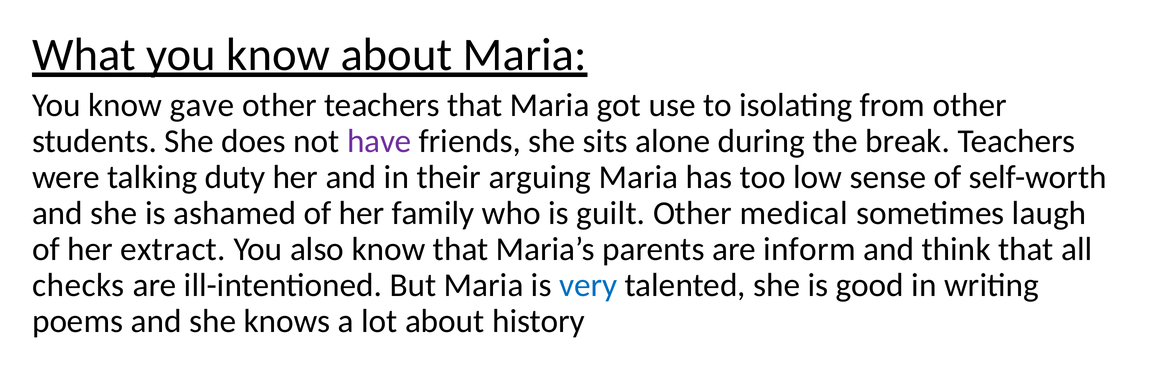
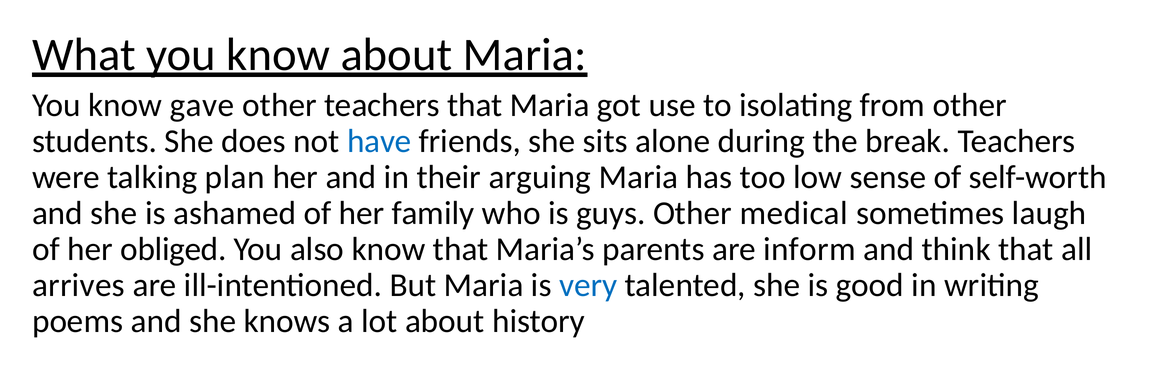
have colour: purple -> blue (379, 141)
duty: duty -> plan (235, 177)
guilt: guilt -> guys (611, 213)
extract: extract -> obliged (173, 249)
checks: checks -> arrives (79, 285)
